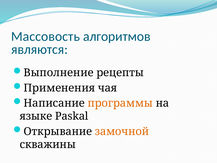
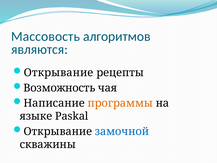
Выполнение: Выполнение -> Открывание (59, 73)
Применения: Применения -> Возможность (59, 88)
замочной colour: orange -> blue (122, 131)
